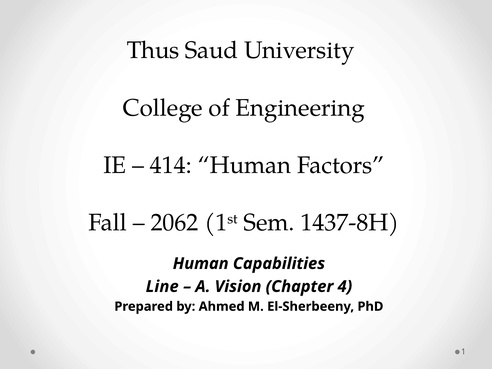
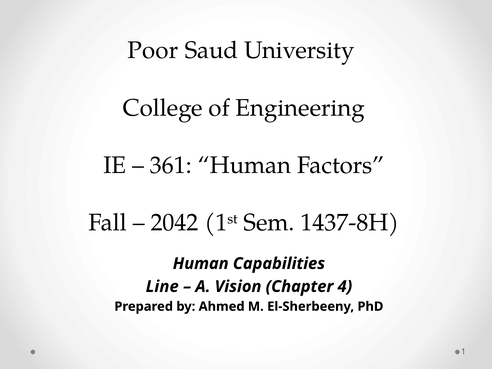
Thus: Thus -> Poor (153, 50)
414: 414 -> 361 (171, 165)
2062: 2062 -> 2042 (175, 223)
